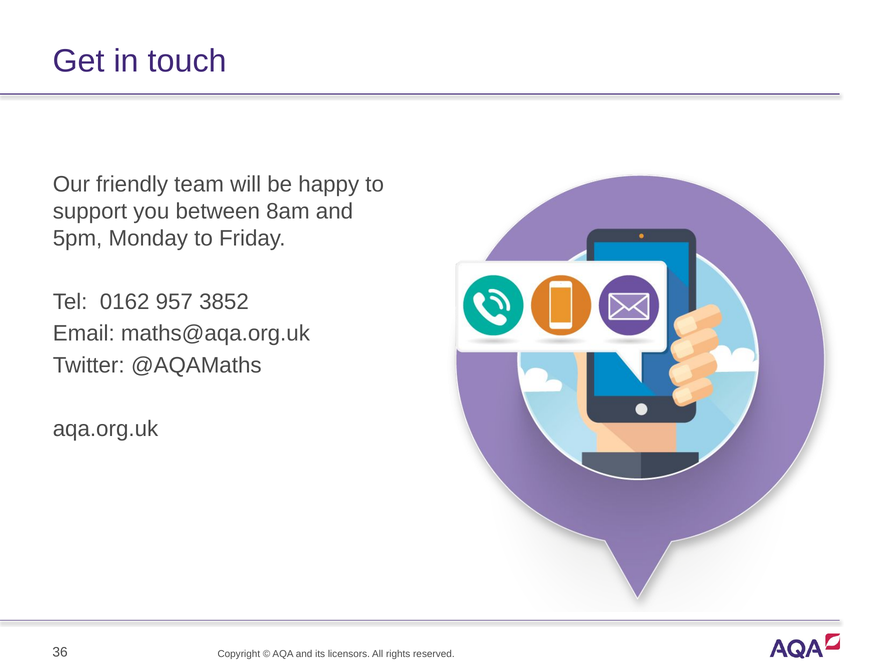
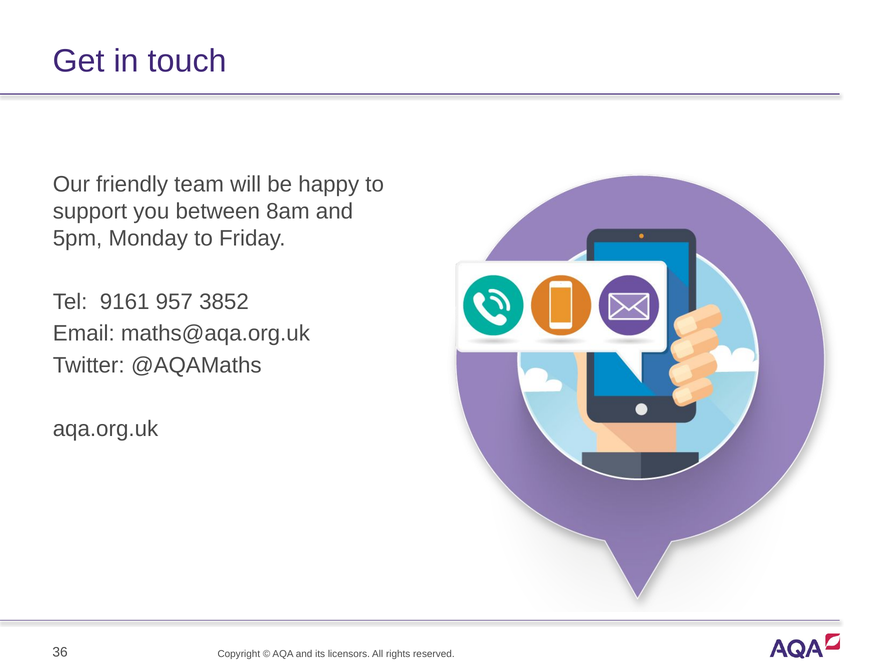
0162: 0162 -> 9161 (125, 302)
